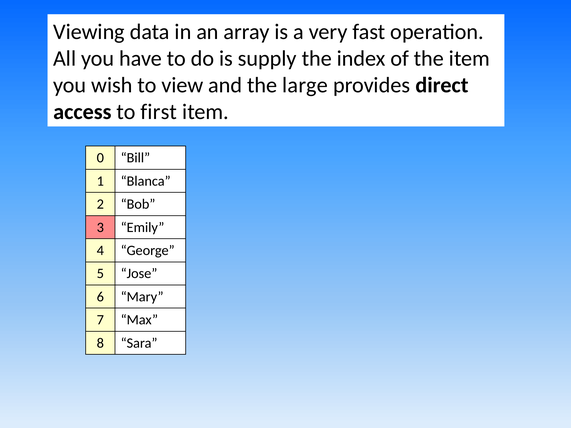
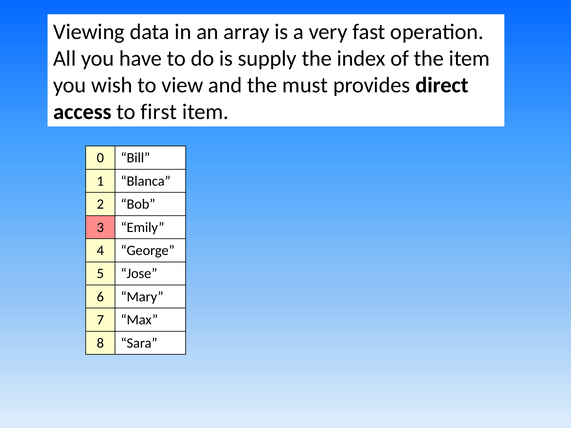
large: large -> must (305, 85)
